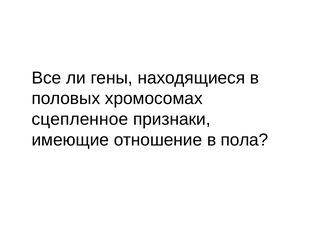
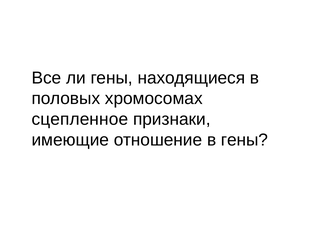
в пола: пола -> гены (244, 140)
